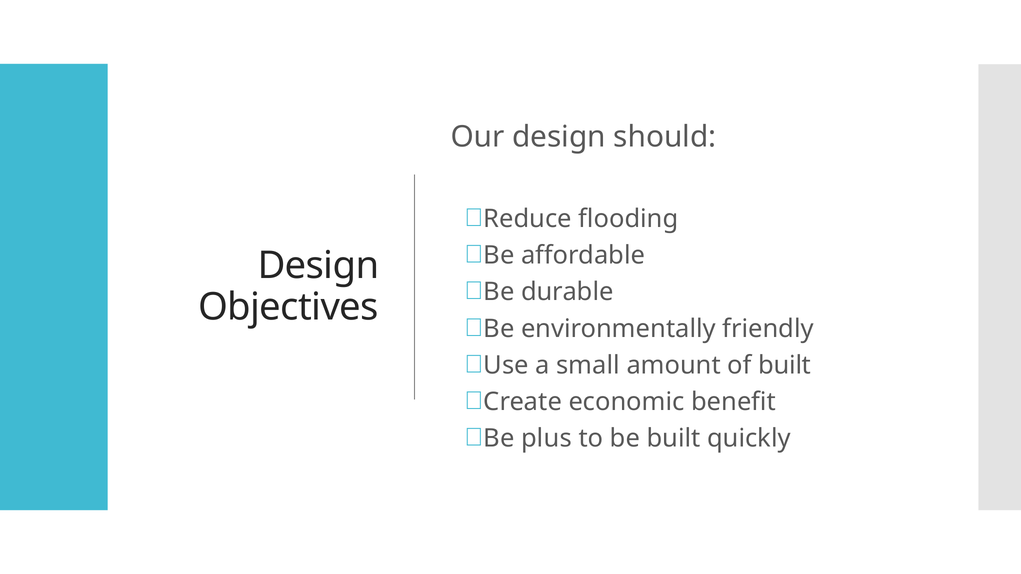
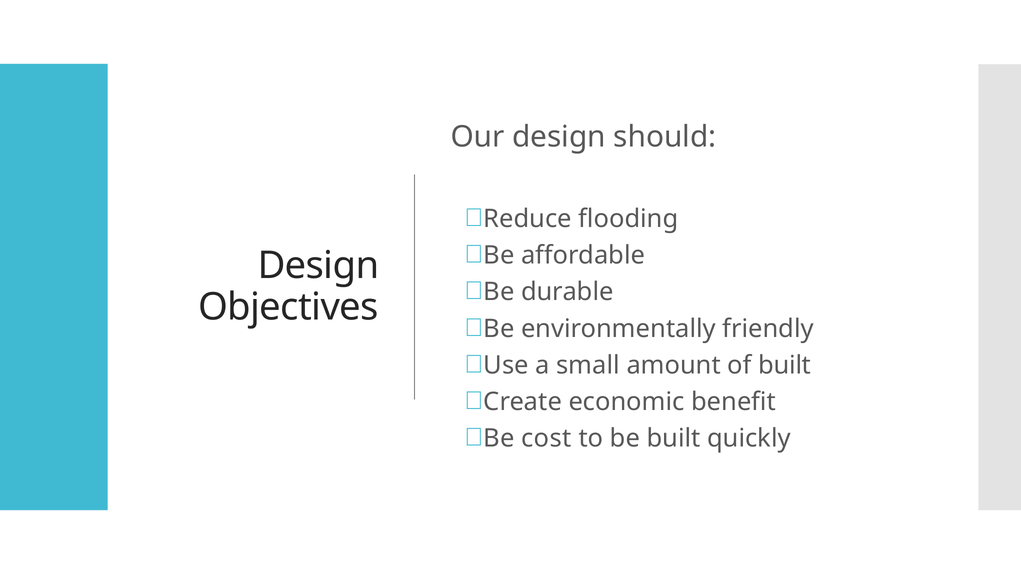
plus: plus -> cost (546, 439)
